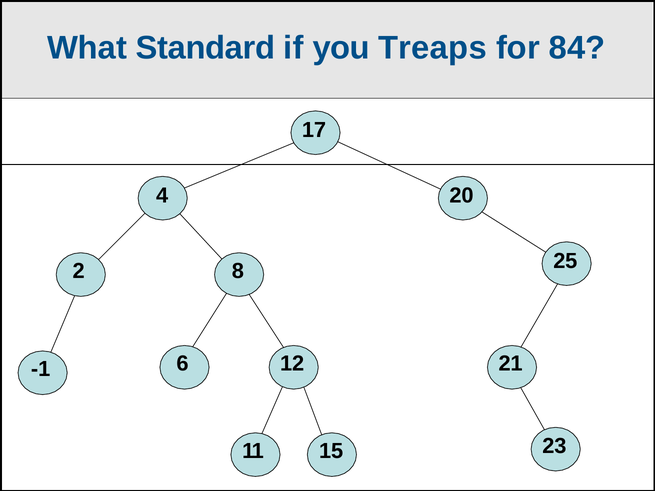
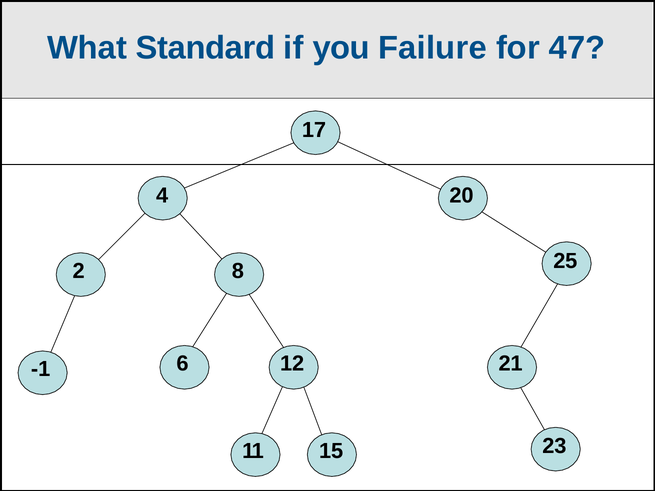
Treaps: Treaps -> Failure (432, 48)
84: 84 -> 47 (577, 48)
